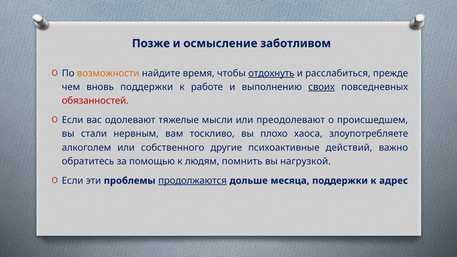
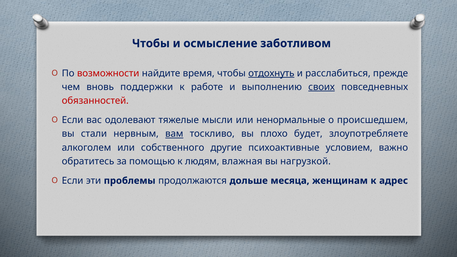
Позже: Позже -> Чтобы (151, 43)
возможности colour: orange -> red (108, 73)
преодолевают: преодолевают -> ненормальные (291, 120)
вам underline: none -> present (174, 134)
хаоса: хаоса -> будет (308, 134)
действий: действий -> условием (349, 148)
помнить: помнить -> влажная (242, 161)
продолжаются underline: present -> none (193, 181)
месяца поддержки: поддержки -> женщинам (340, 181)
